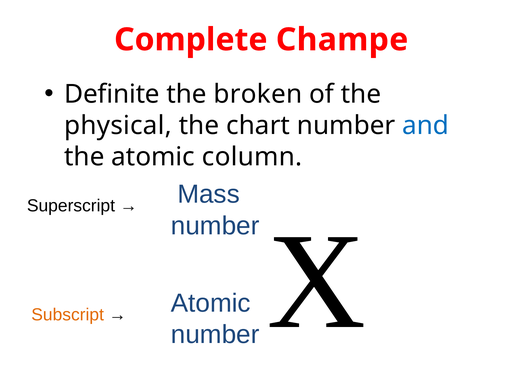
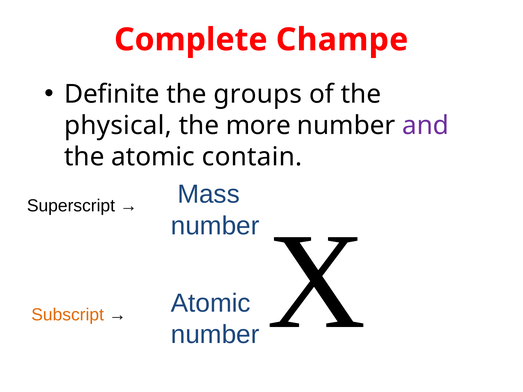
broken: broken -> groups (258, 94)
chart: chart -> more (258, 126)
and colour: blue -> purple (426, 126)
column: column -> contain (252, 157)
